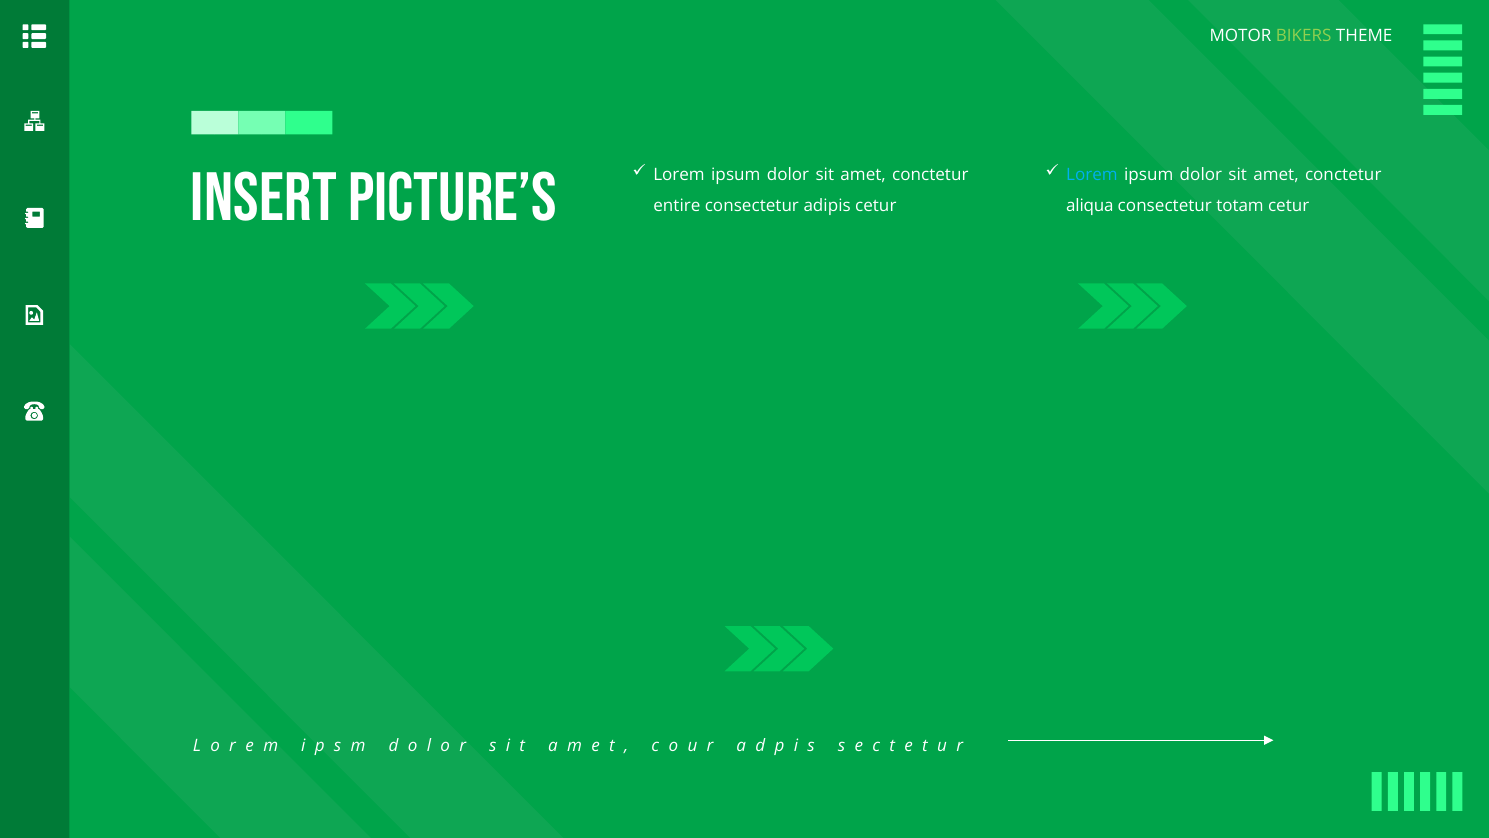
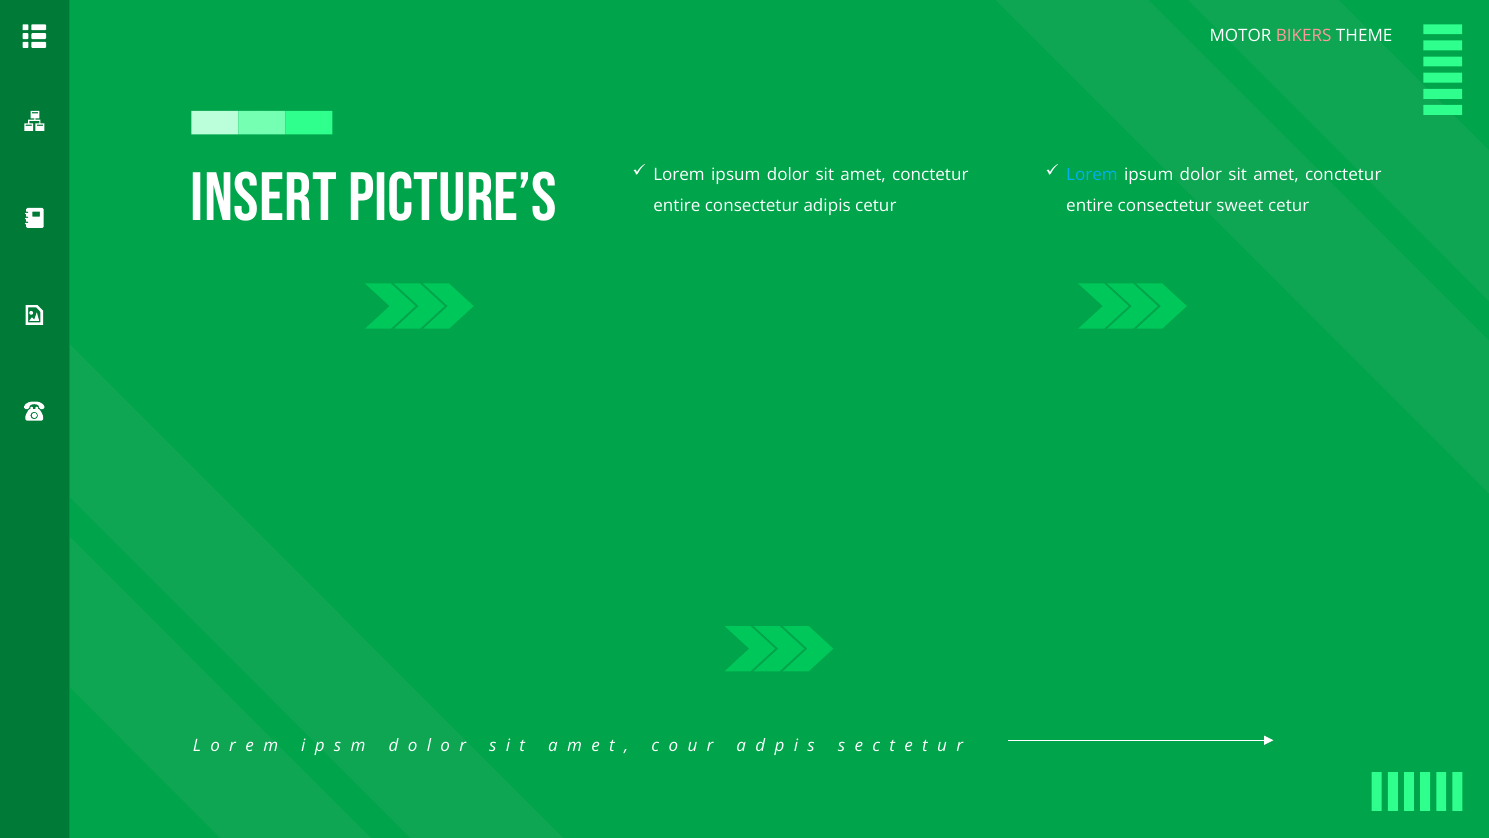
BIKERS colour: light green -> pink (1304, 36)
aliqua: aliqua -> entire (1090, 205)
totam: totam -> sweet (1240, 205)
